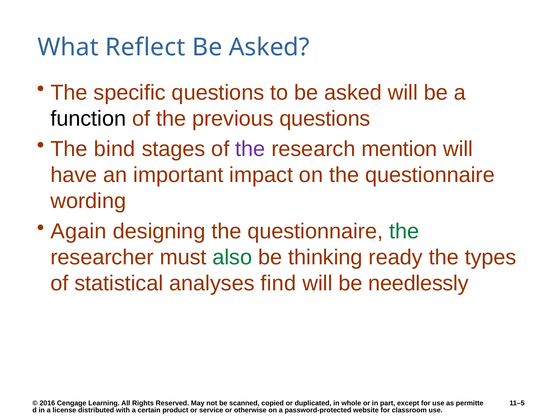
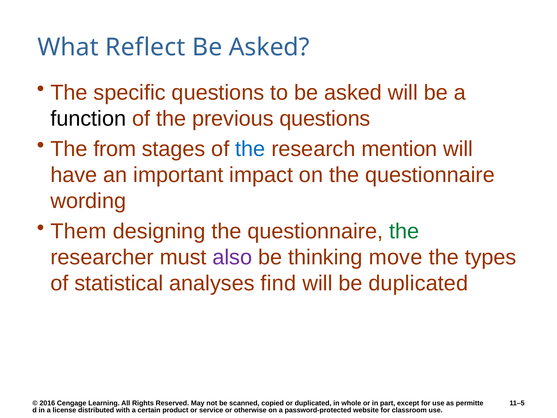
bind: bind -> from (115, 149)
the colour: purple -> blue (250, 149)
Again: Again -> Them (79, 231)
also colour: green -> purple (232, 257)
ready: ready -> move (396, 257)
be needlessly: needlessly -> duplicated (418, 283)
